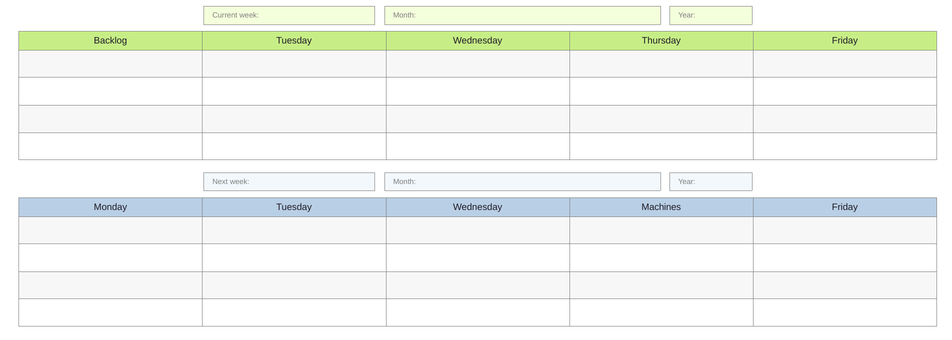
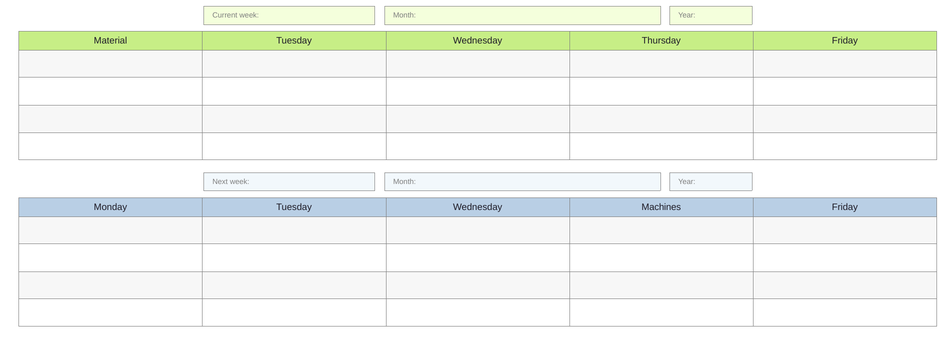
Backlog: Backlog -> Material (110, 41)
